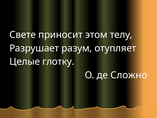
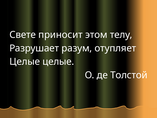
Целые глотку: глотку -> целые (58, 62)
Сложно: Сложно -> Толстой (129, 75)
